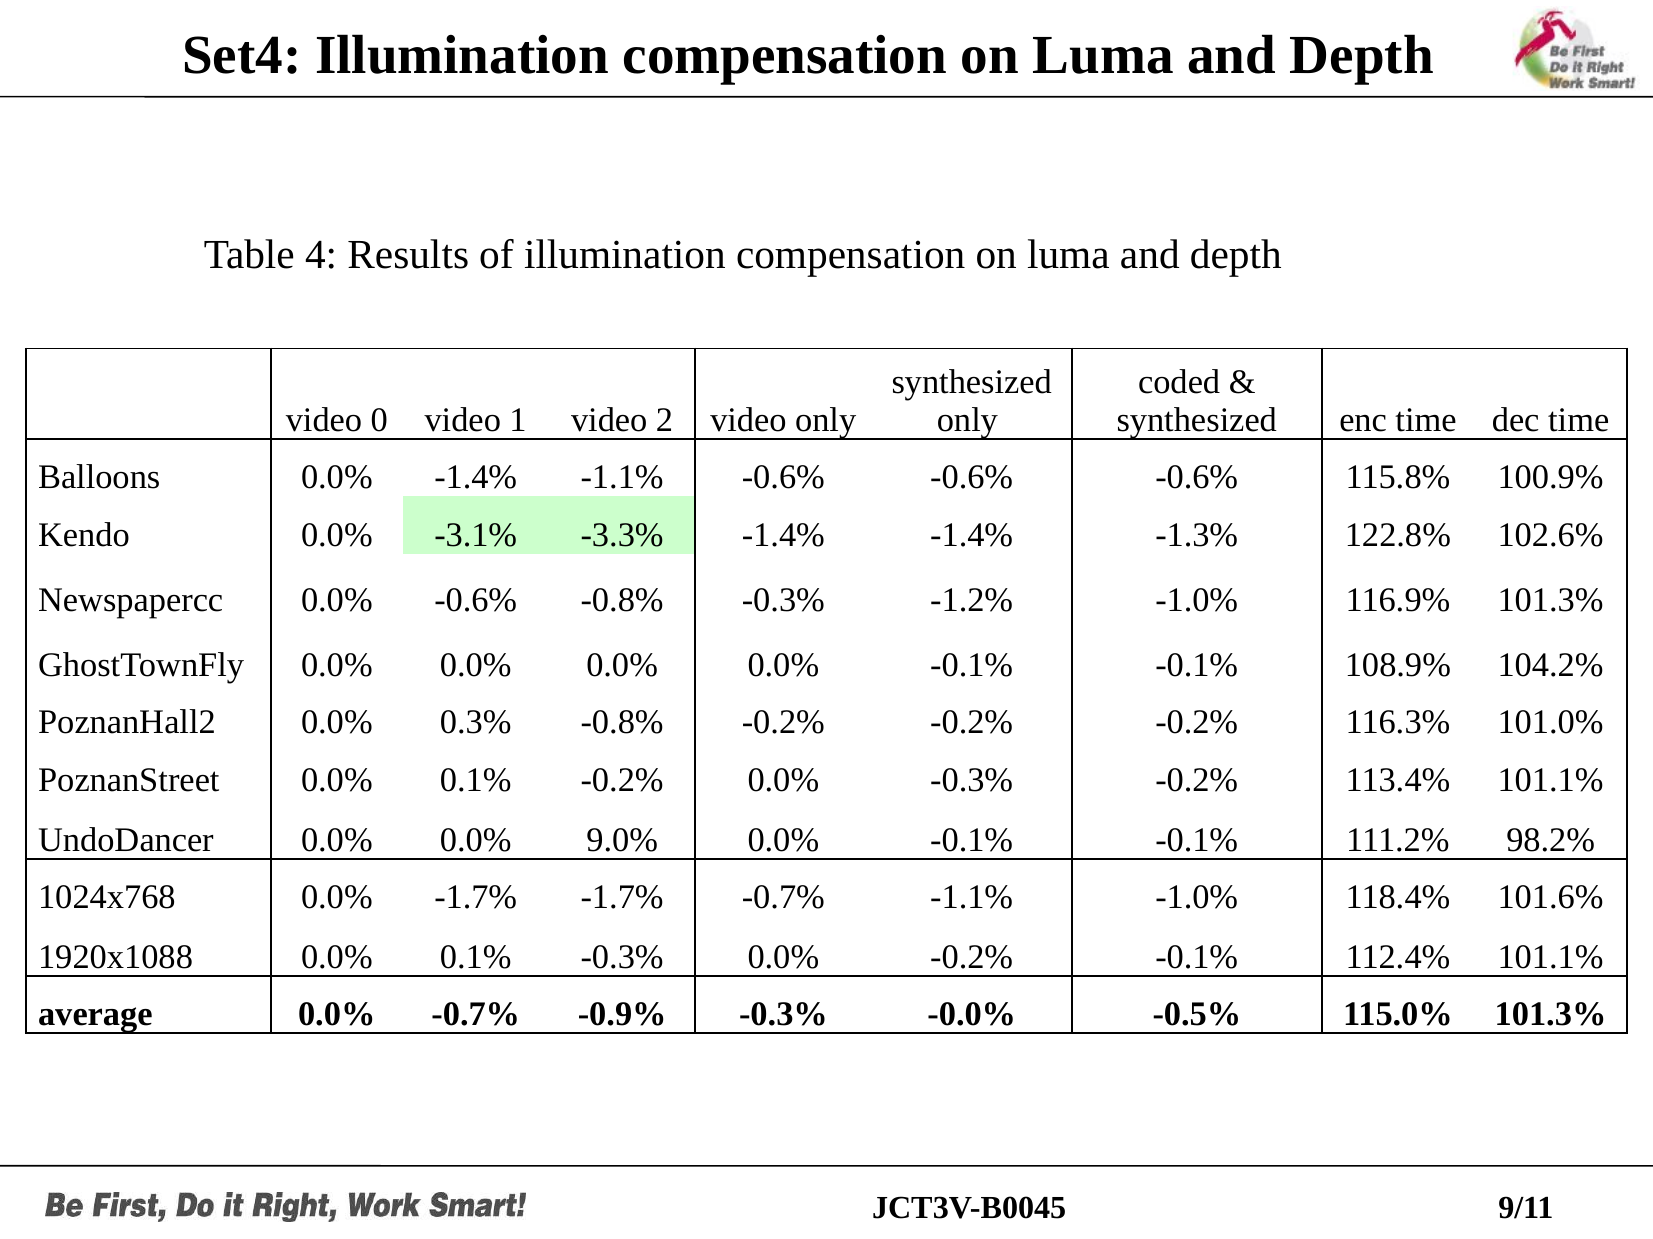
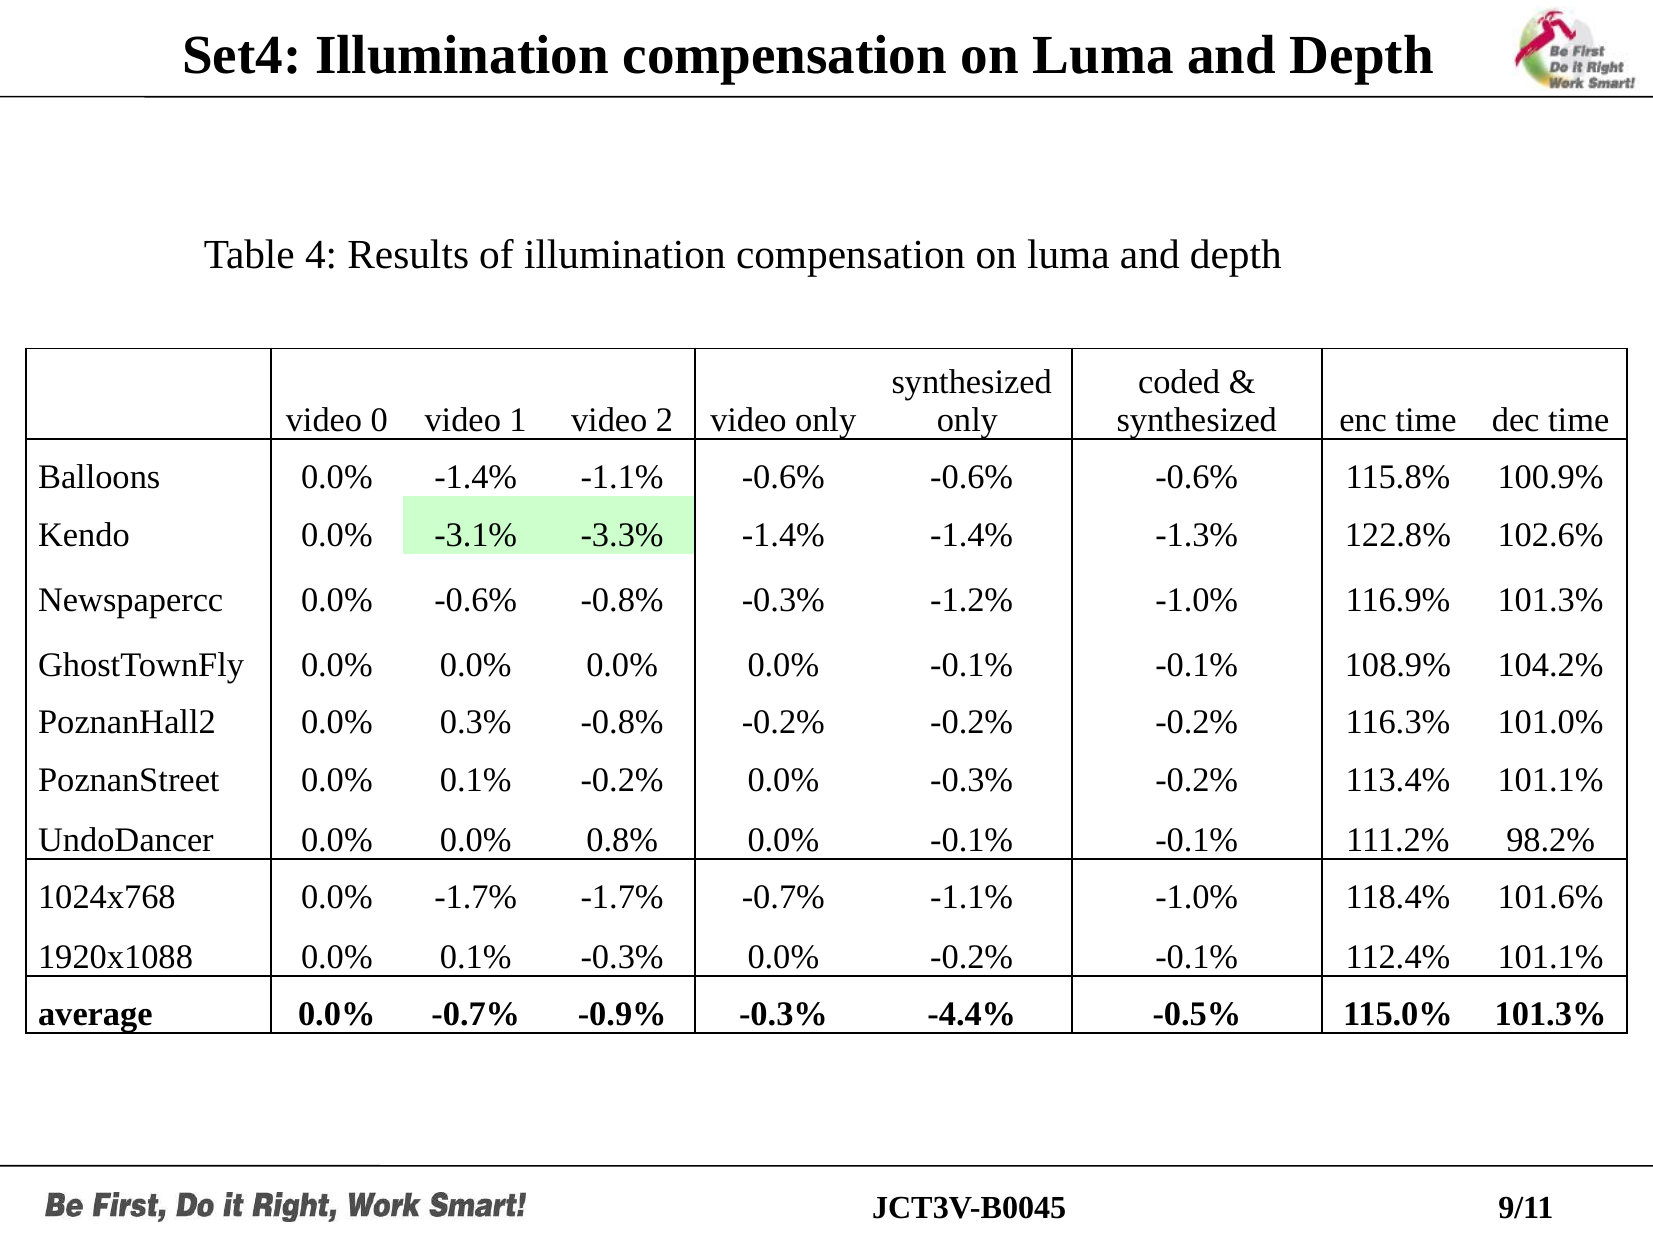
9.0%: 9.0% -> 0.8% (622, 840)
-0.0%: -0.0% -> -4.4% (972, 1015)
